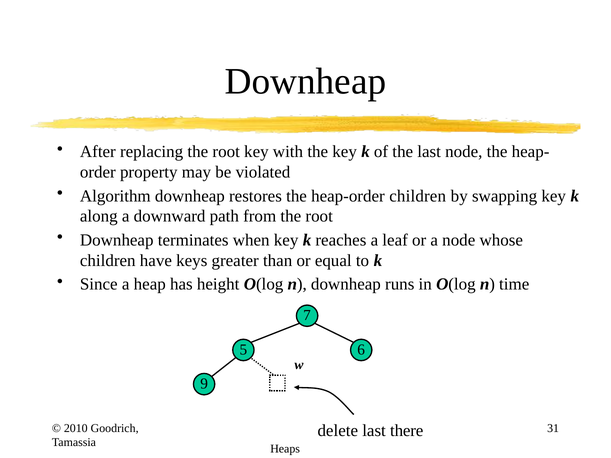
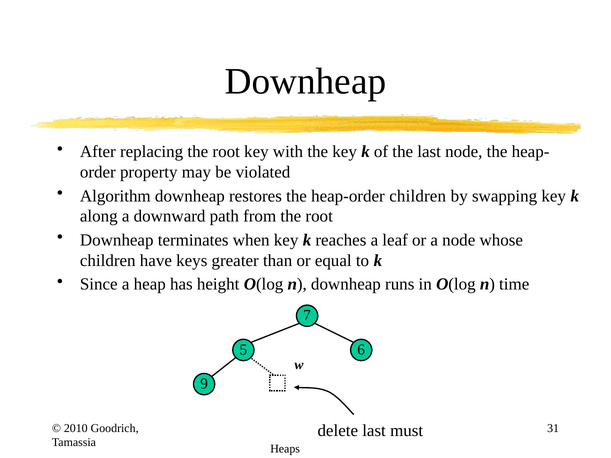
there: there -> must (407, 431)
